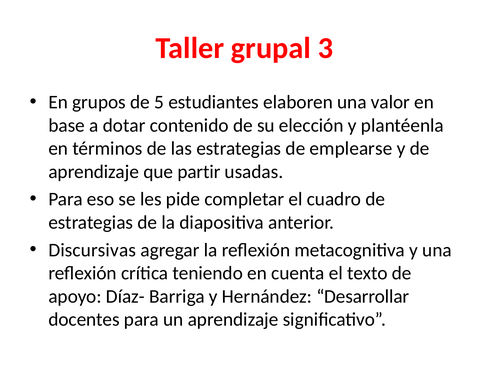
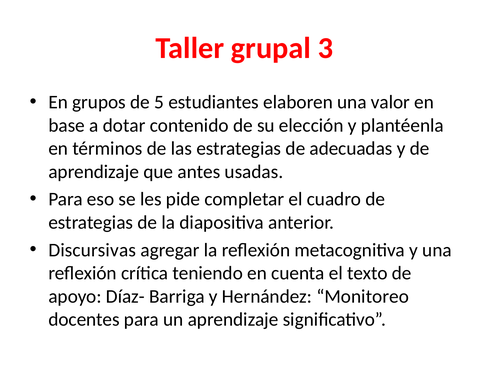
emplearse: emplearse -> adecuadas (351, 149)
partir: partir -> antes (199, 172)
Desarrollar: Desarrollar -> Monitoreo (363, 296)
